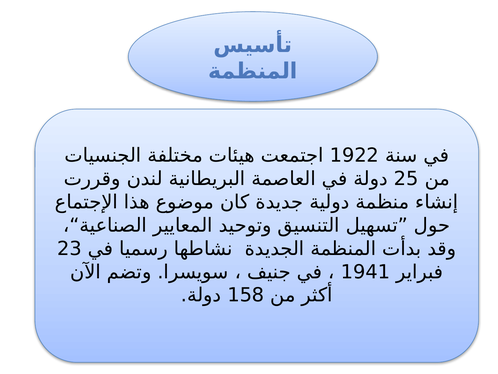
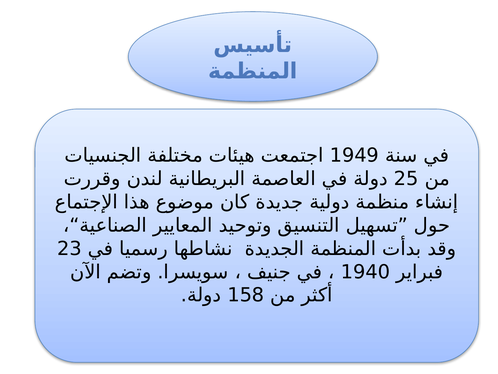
1922: 1922 -> 1949 (354, 155)
1941: 1941 -> 1940 (365, 272)
